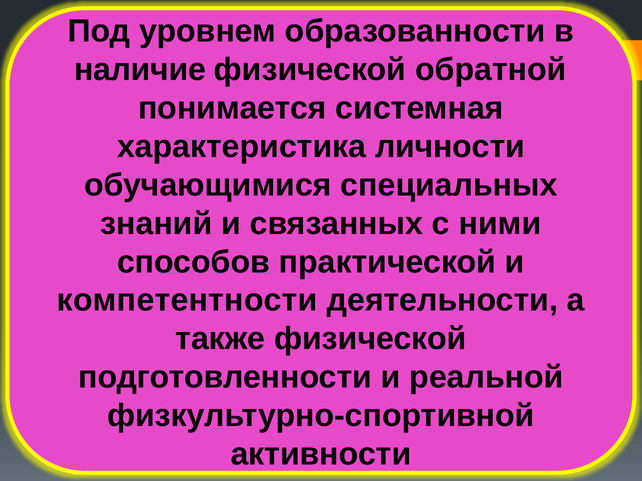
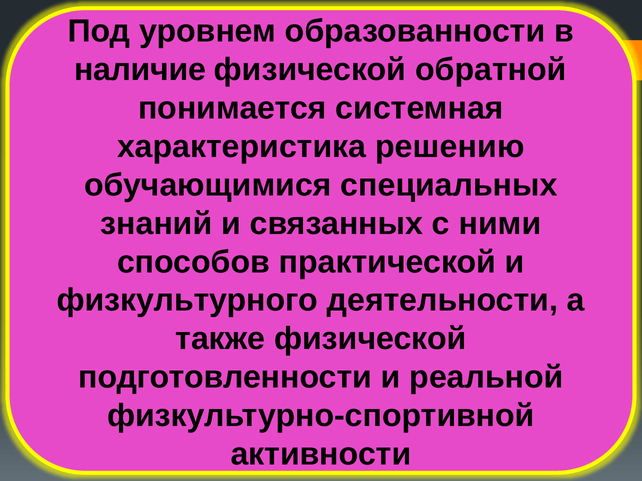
личности: личности -> решению (450, 147)
компетентности: компетентности -> физкультурного (187, 301)
